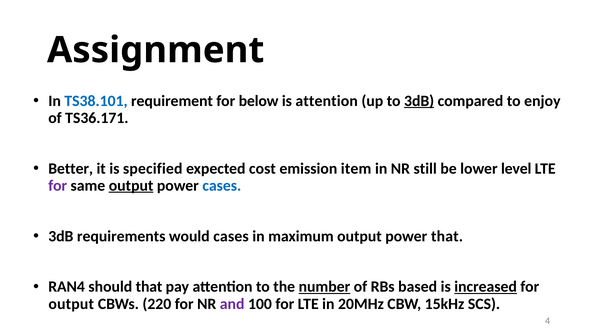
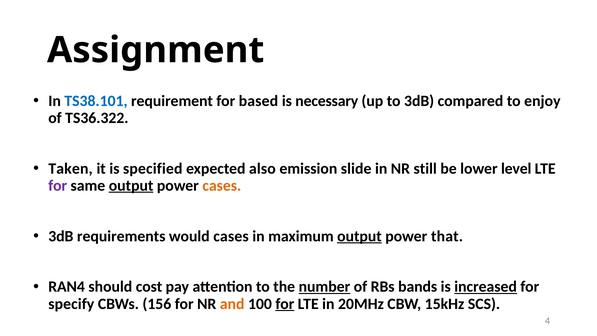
below: below -> based (258, 101)
is attention: attention -> necessary (327, 101)
3dB underline: present -> none (419, 101)
TS36.171: TS36.171 -> TS36.322 (97, 118)
Better: Better -> Taken (71, 168)
cost: cost -> also (262, 168)
item: item -> slide (356, 168)
cases colour: blue -> orange (222, 185)
output underline: none -> present (359, 236)
should that: that -> cost (149, 287)
based: based -> bands (418, 287)
output: output -> specify (71, 304)
220: 220 -> 156 (157, 304)
and colour: purple -> orange (232, 304)
for underline: none -> present (285, 304)
